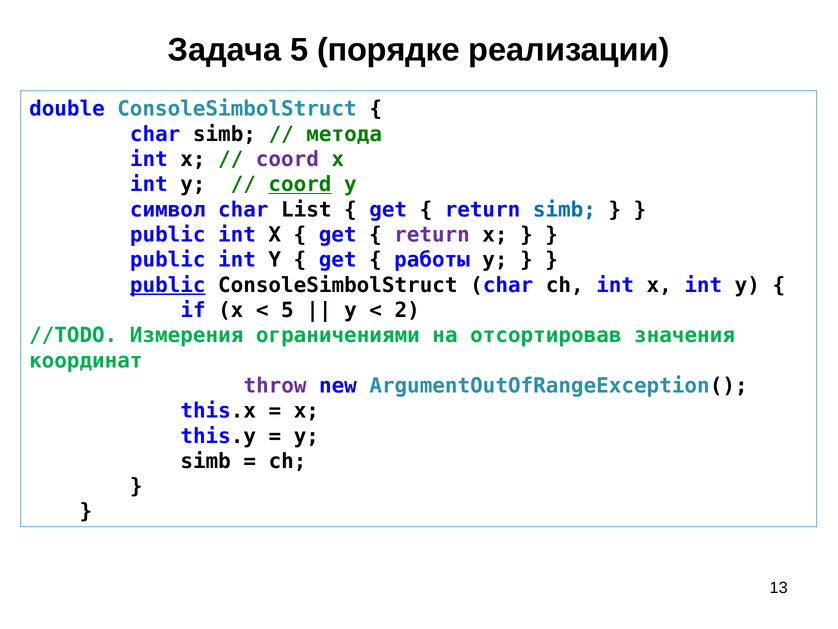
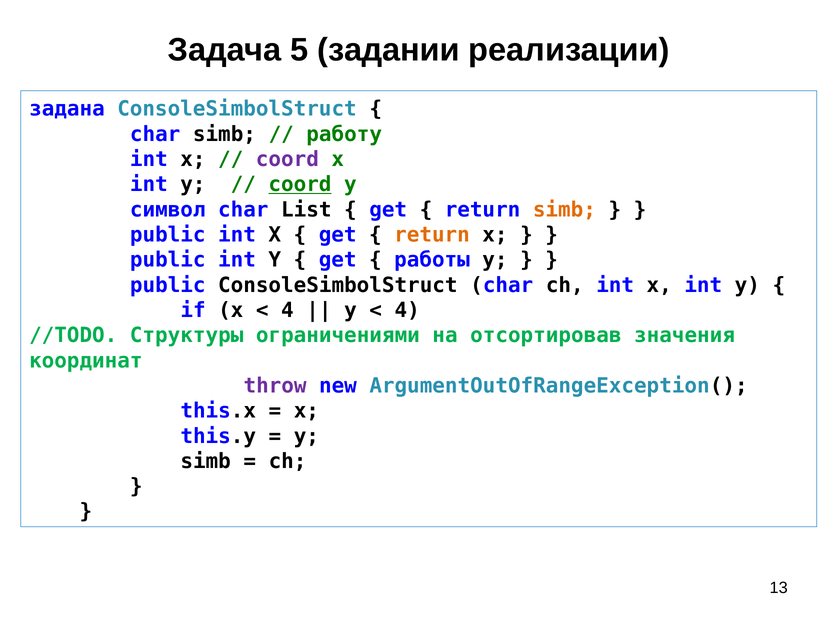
порядке: порядке -> задании (388, 50)
double: double -> задана (67, 109)
метода: метода -> работу (344, 134)
simb colour: blue -> orange (564, 209)
return colour: purple -> orange (432, 235)
public underline: present -> none (168, 285)
5: 5 -> 4 (287, 310)
2: 2 -> 4 (407, 310)
Измерения: Измерения -> Структуры (187, 335)
